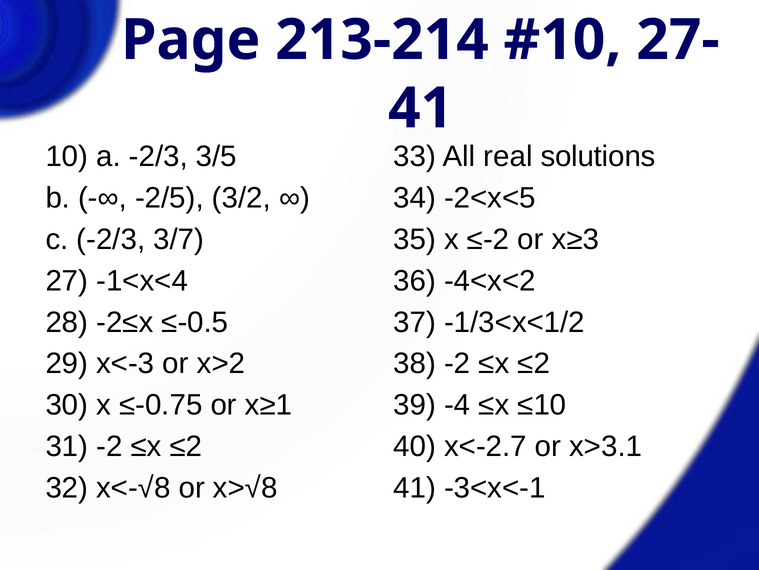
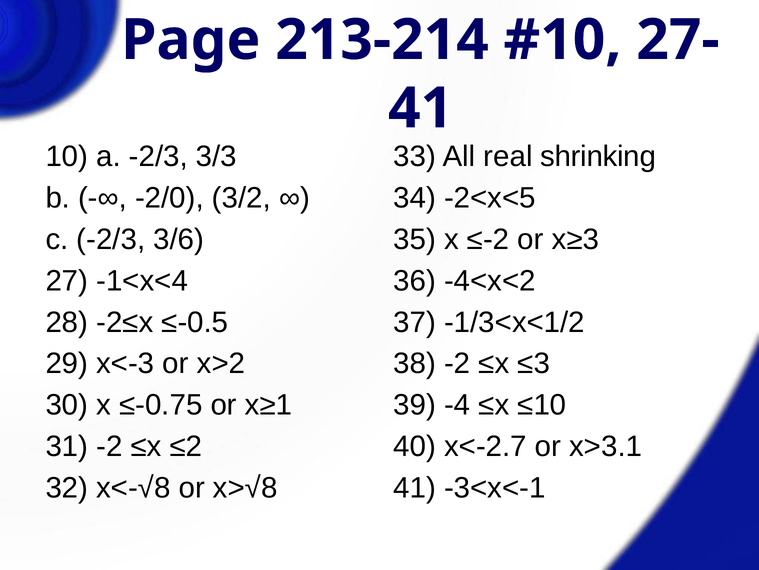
3/5: 3/5 -> 3/3 (216, 156)
solutions: solutions -> shrinking (598, 156)
-2/5: -2/5 -> -2/0 (169, 198)
3/7: 3/7 -> 3/6 (179, 239)
38 -2 ≤x ≤2: ≤2 -> ≤3 (534, 363)
